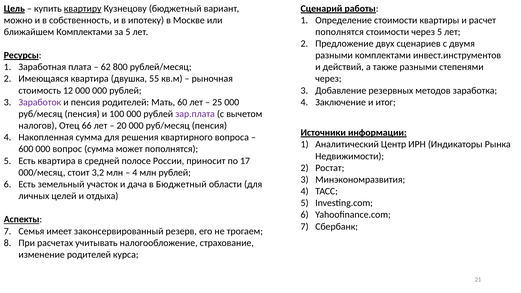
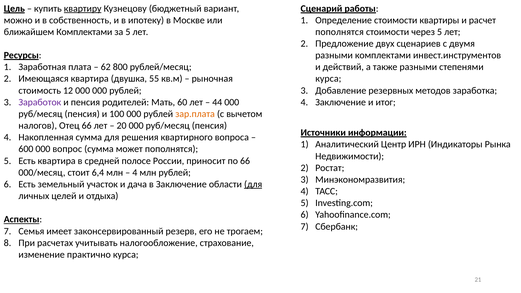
через: через -> курса (328, 79)
25: 25 -> 44 (217, 102)
зар.плата colour: purple -> orange (195, 114)
по 17: 17 -> 66 (245, 161)
3,2: 3,2 -> 6,4 (98, 173)
в Бюджетный: Бюджетный -> Заключение (181, 184)
для underline: none -> present (253, 184)
изменение родителей: родителей -> практично (89, 255)
